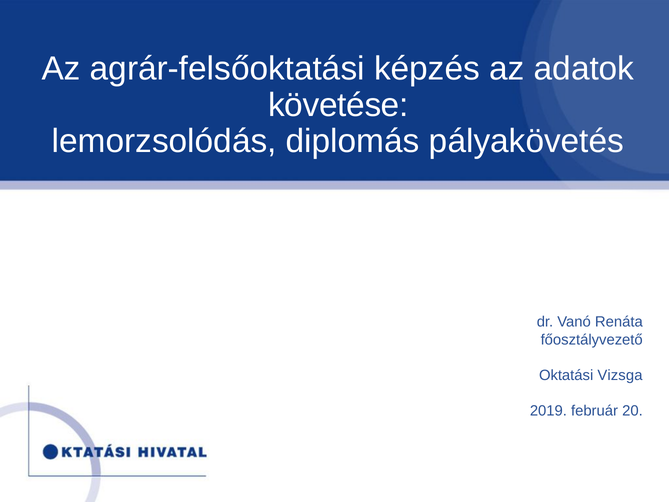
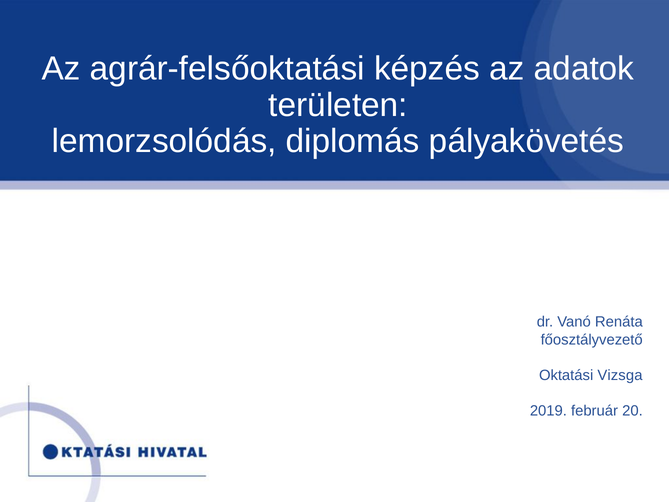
követése: követése -> területen (338, 105)
